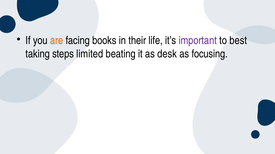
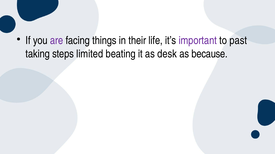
are colour: orange -> purple (57, 41)
books: books -> things (104, 41)
best: best -> past (238, 41)
focusing: focusing -> because (210, 54)
